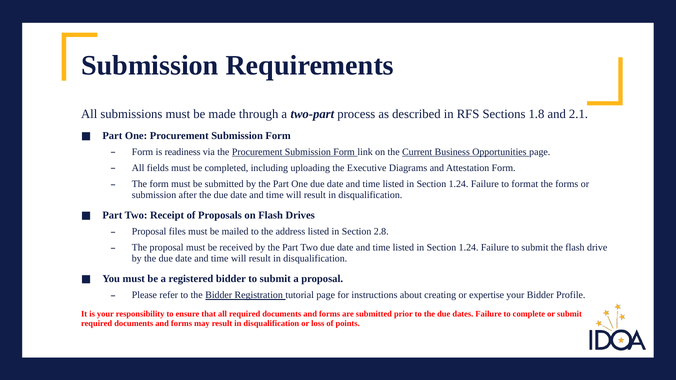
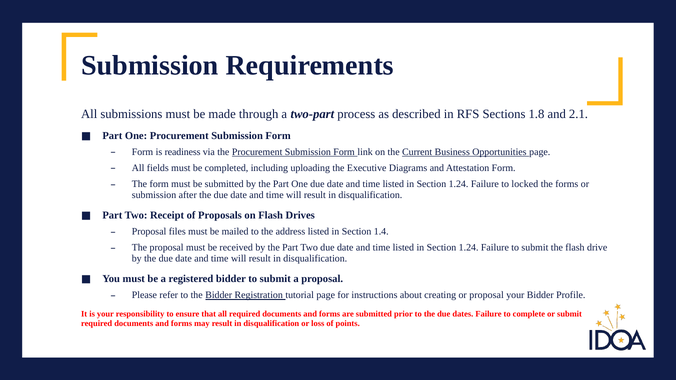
format: format -> locked (525, 184)
2.8: 2.8 -> 1.4 (381, 232)
or expertise: expertise -> proposal (487, 295)
